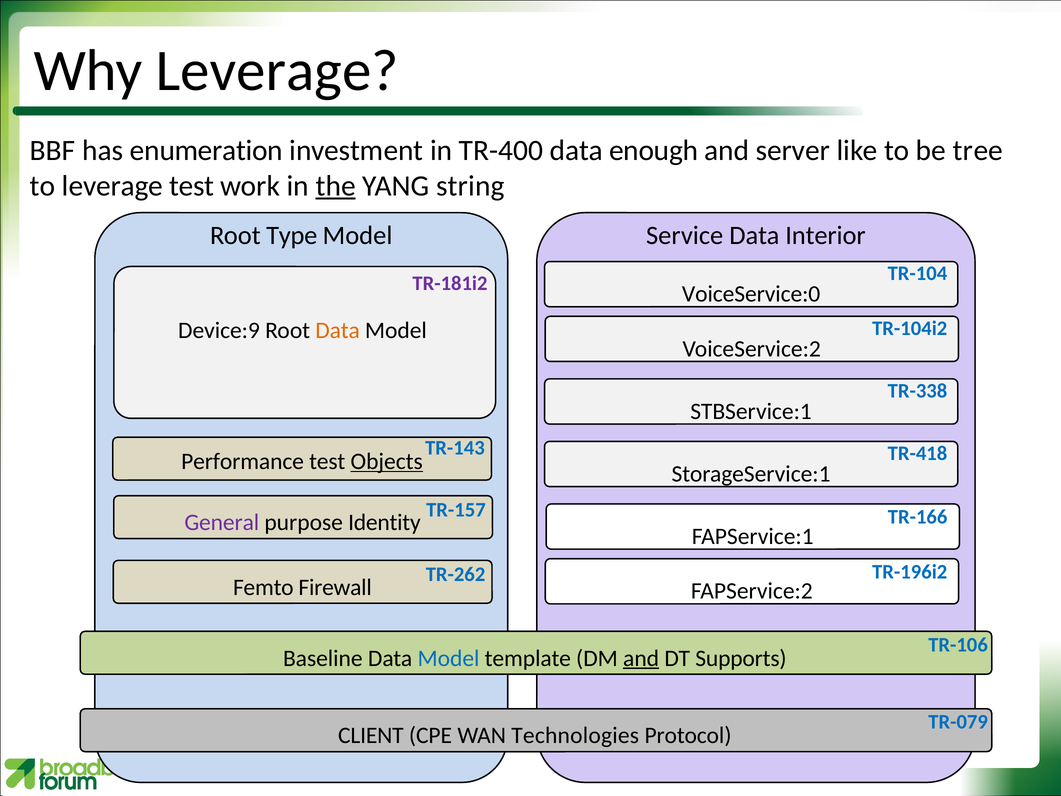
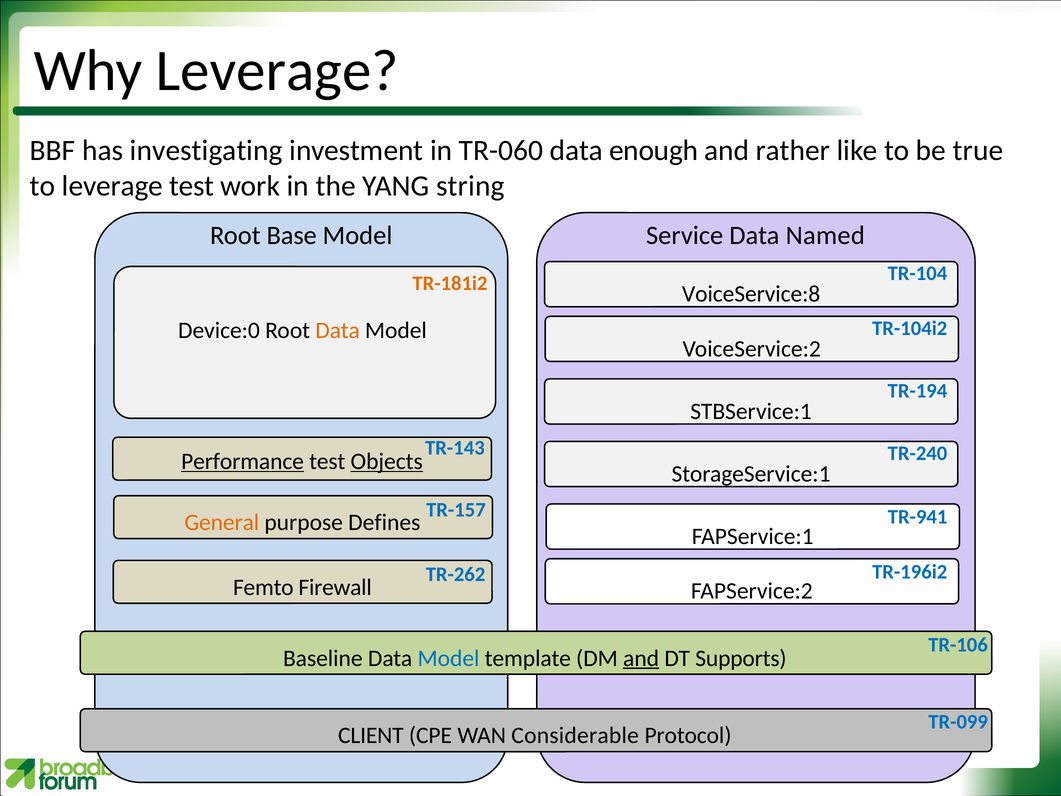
enumeration: enumeration -> investigating (206, 150)
TR-400: TR-400 -> TR-060 (501, 150)
server: server -> rather (793, 150)
tree: tree -> true (978, 150)
the underline: present -> none (336, 186)
Type: Type -> Base (292, 236)
Interior: Interior -> Named (825, 236)
TR-181i2 colour: purple -> orange (450, 283)
VoiceService:0: VoiceService:0 -> VoiceService:8 (751, 294)
Device:9: Device:9 -> Device:0 (219, 330)
TR-338: TR-338 -> TR-194 (917, 391)
TR-418: TR-418 -> TR-240 (917, 453)
Performance underline: none -> present (243, 461)
TR-166: TR-166 -> TR-941 (918, 517)
General colour: purple -> orange (222, 522)
Identity: Identity -> Defines (384, 522)
TR-079: TR-079 -> TR-099 (958, 722)
Technologies: Technologies -> Considerable (575, 735)
